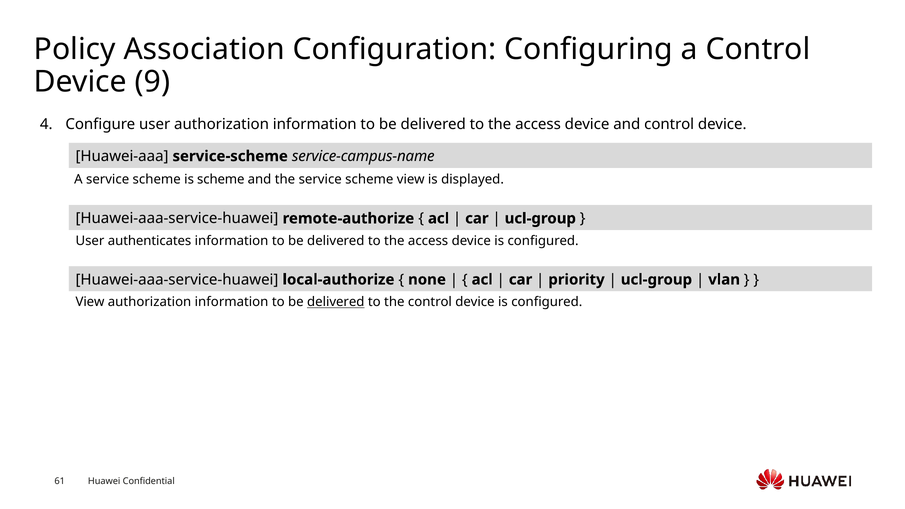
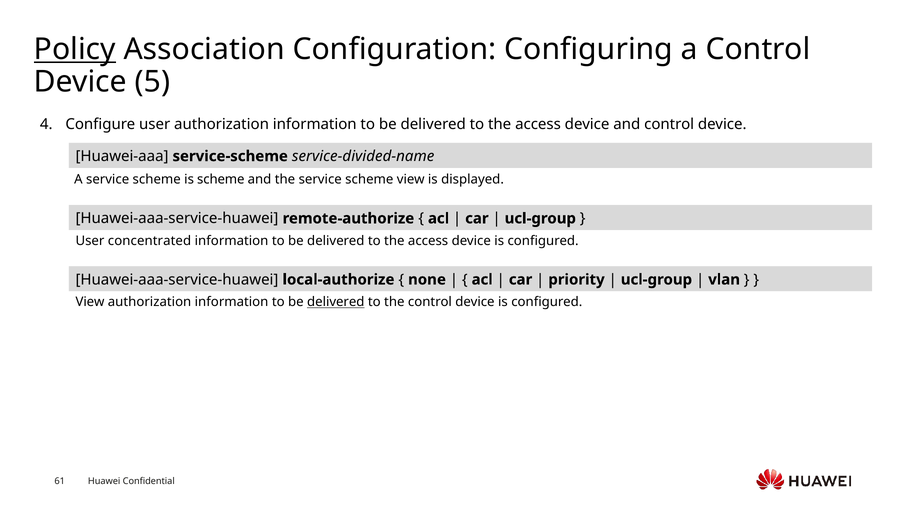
Policy underline: none -> present (75, 49)
9: 9 -> 5 (152, 82)
service-campus-name: service-campus-name -> service-divided-name (363, 156)
authenticates: authenticates -> concentrated (149, 241)
